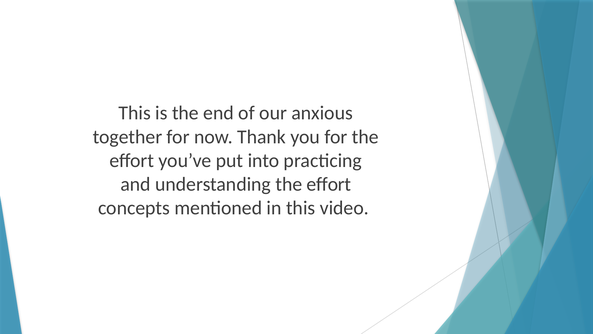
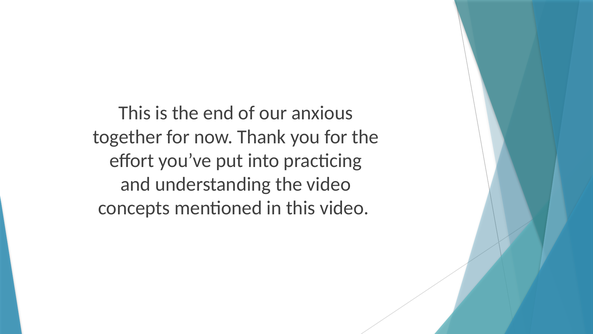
understanding the effort: effort -> video (329, 184)
